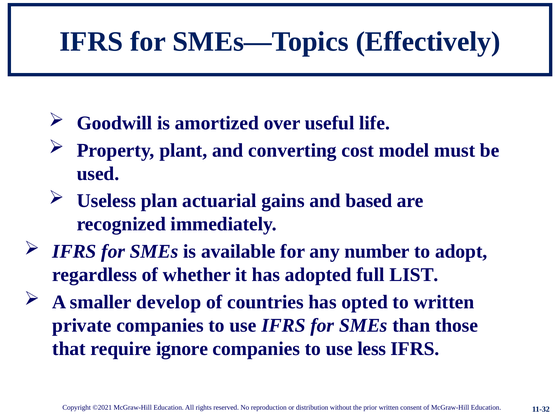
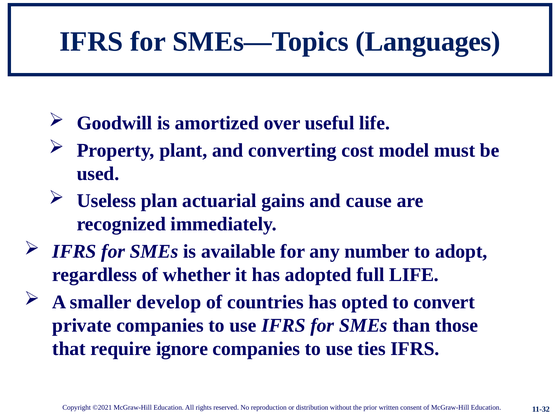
Effectively: Effectively -> Languages (428, 42)
based: based -> cause (369, 201)
full LIST: LIST -> LIFE (414, 275)
to written: written -> convert (444, 302)
less: less -> ties (372, 349)
